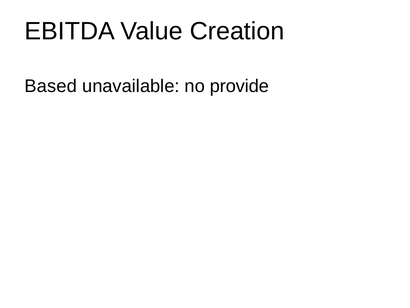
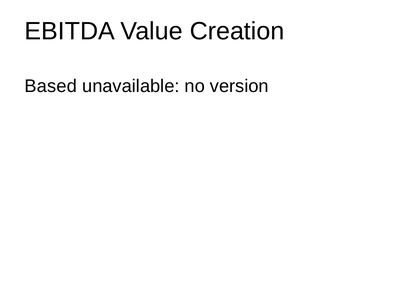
provide: provide -> version (239, 86)
